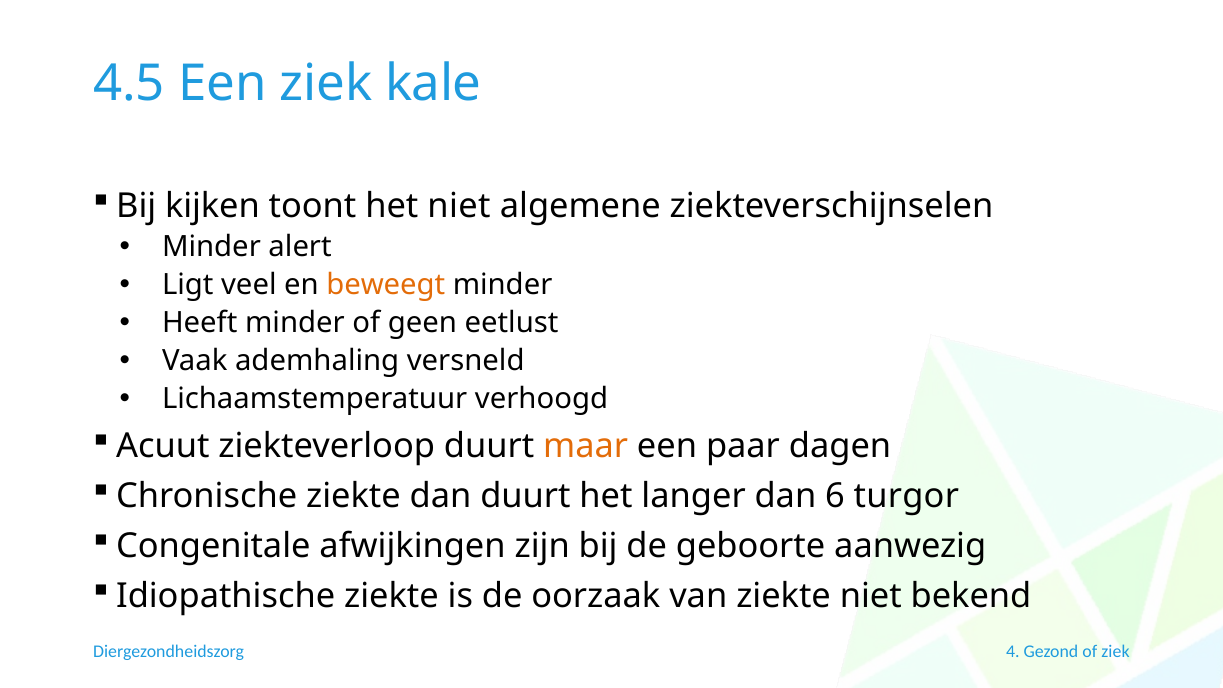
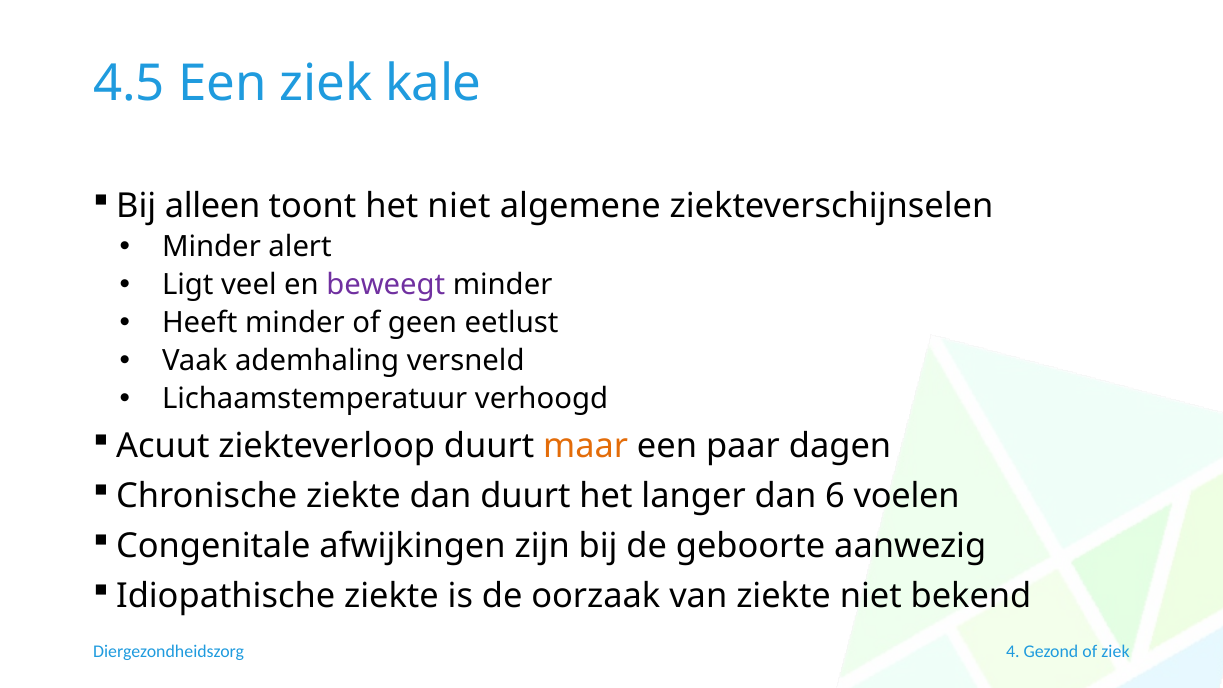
kijken: kijken -> alleen (213, 206)
beweegt colour: orange -> purple (386, 285)
turgor: turgor -> voelen (907, 496)
